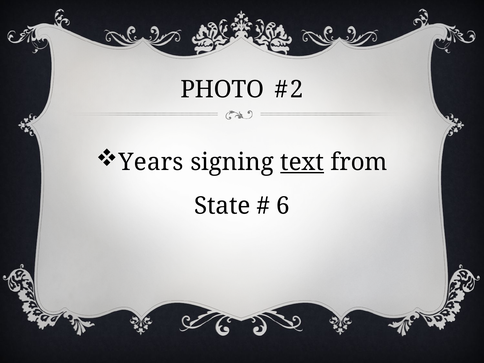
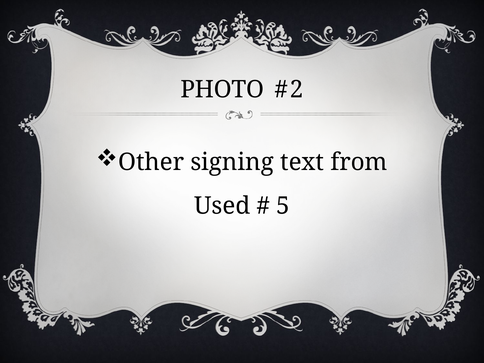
Years: Years -> Other (151, 162)
text underline: present -> none (302, 162)
State: State -> Used (222, 206)
6: 6 -> 5 (283, 206)
